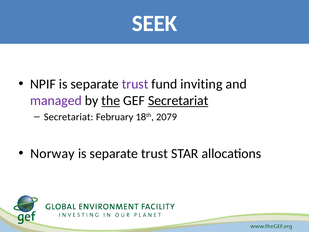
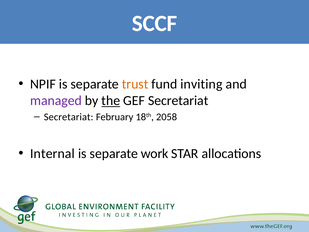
SEEK: SEEK -> SCCF (155, 23)
trust colour: purple -> orange (135, 84)
Secretariat underline: present -> none (178, 101)
2079: 2079 -> 2058 (167, 117)
Norway: Norway -> Internal (52, 153)
trust: trust -> work (155, 153)
